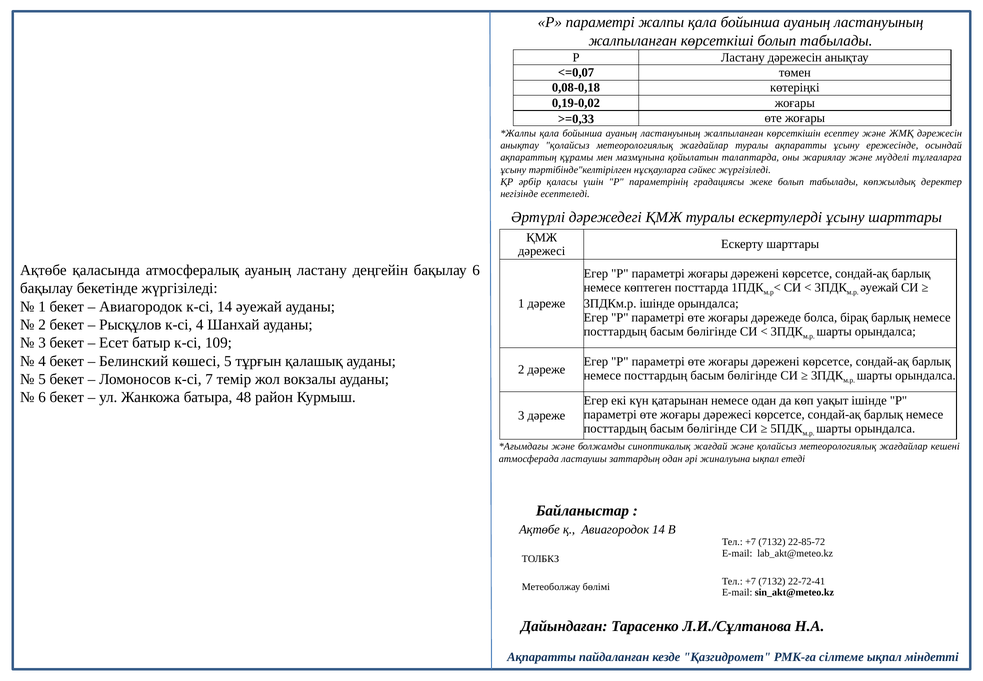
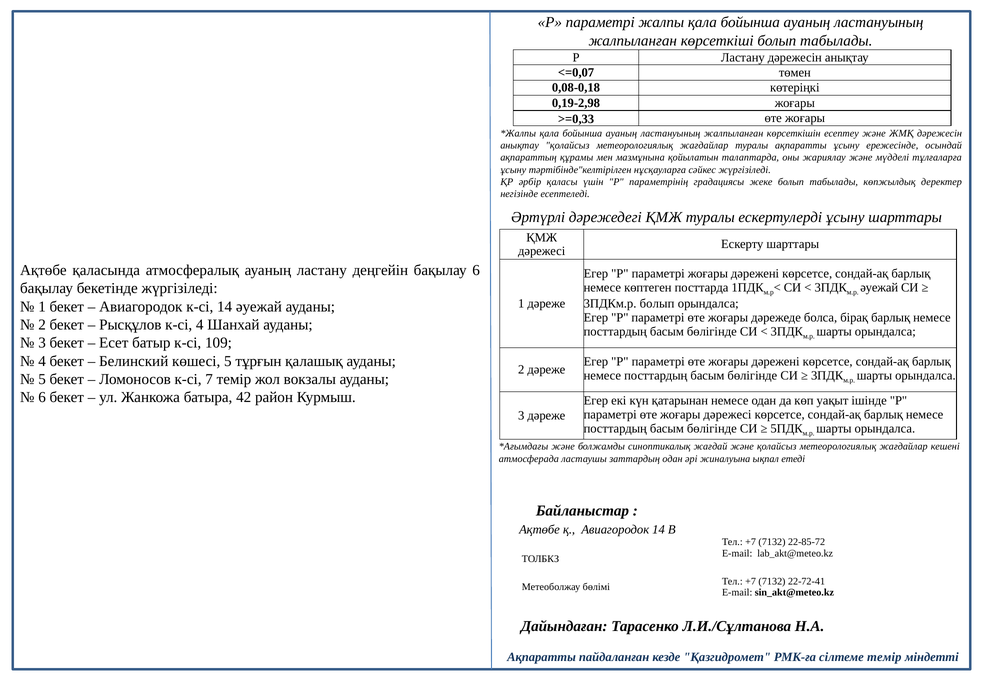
0,19-0,02: 0,19-0,02 -> 0,19-2,98 (576, 103)
3ПДКм.р ішінде: ішінде -> болып (657, 303)
48: 48 -> 42 (244, 397)
сілтеме ықпал: ықпал -> темір (884, 657)
